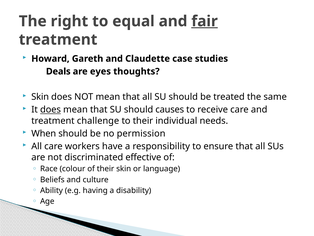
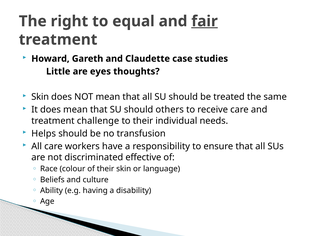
Deals: Deals -> Little (58, 71)
does underline: present -> none (50, 109)
causes: causes -> others (170, 109)
When: When -> Helps (44, 133)
permission: permission -> transfusion (141, 133)
